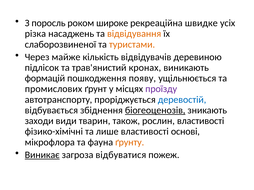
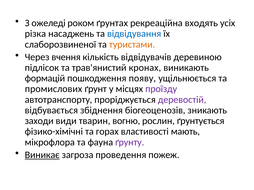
поросль: поросль -> ожеледі (49, 23)
широке: широке -> ґрунтах (112, 23)
швидке: швидке -> входять (201, 23)
відвідування colour: orange -> blue (134, 34)
майже: майже -> вчення (66, 57)
деревостій colour: blue -> purple (182, 100)
біогеоценозів underline: present -> none (155, 111)
також: також -> вогню (126, 121)
рослин властивості: властивості -> ґрунтується (201, 121)
лише: лише -> горах (107, 132)
основі: основі -> мають (185, 132)
ґрунту colour: orange -> purple (130, 143)
відбуватися: відбуватися -> проведення (121, 155)
